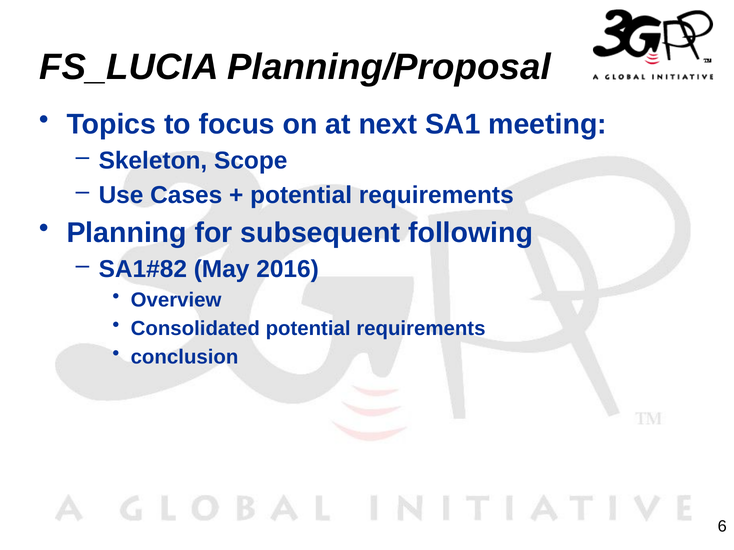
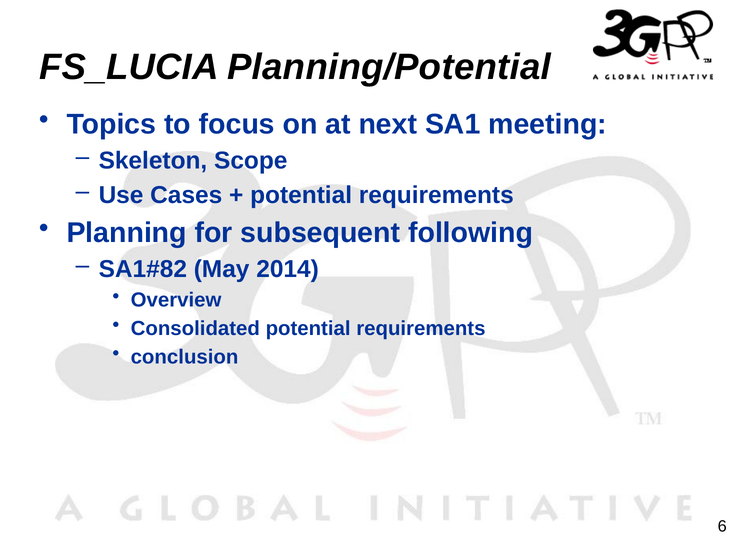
Planning/Proposal: Planning/Proposal -> Planning/Potential (389, 67)
2016: 2016 -> 2014 (288, 269)
